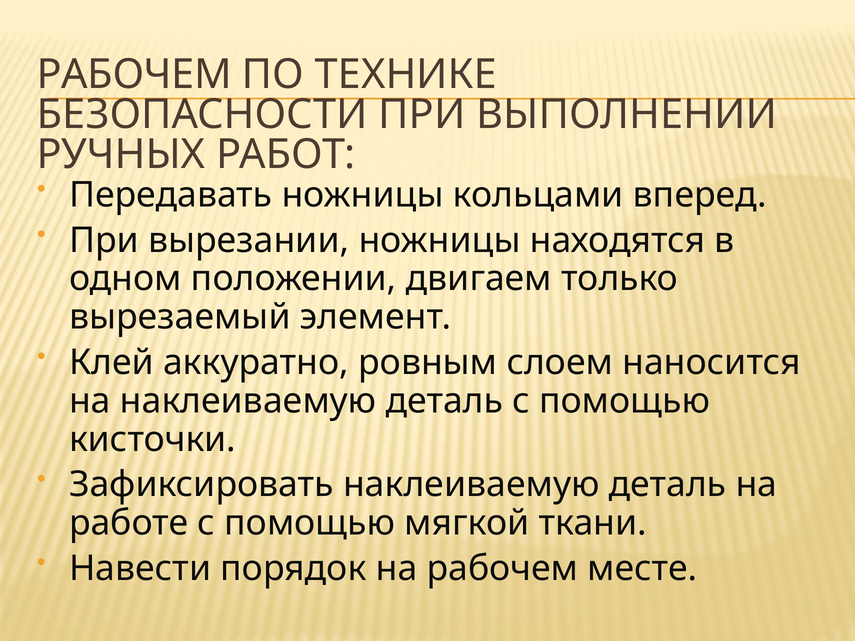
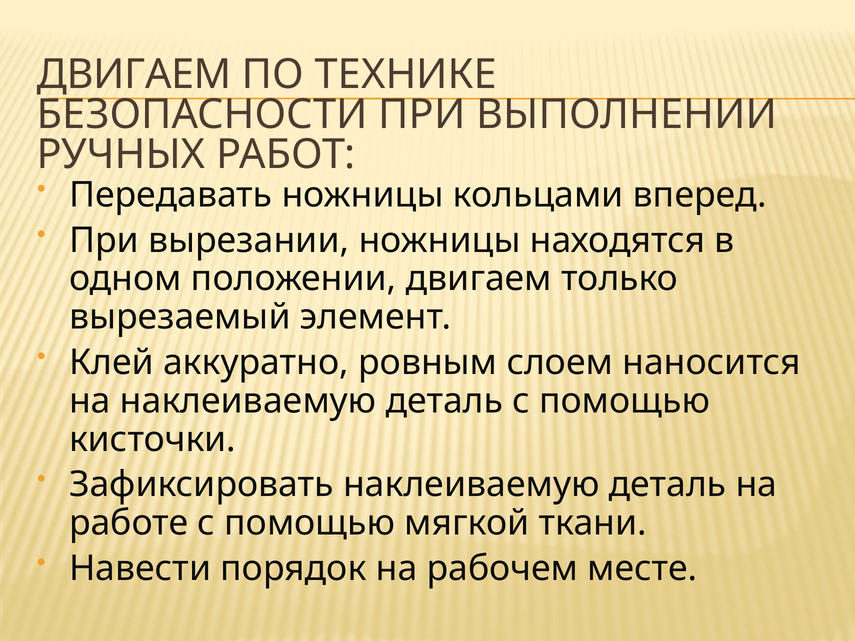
РАБОЧЕМ: РАБОЧЕМ -> ДВИГАЕМ (134, 75)
